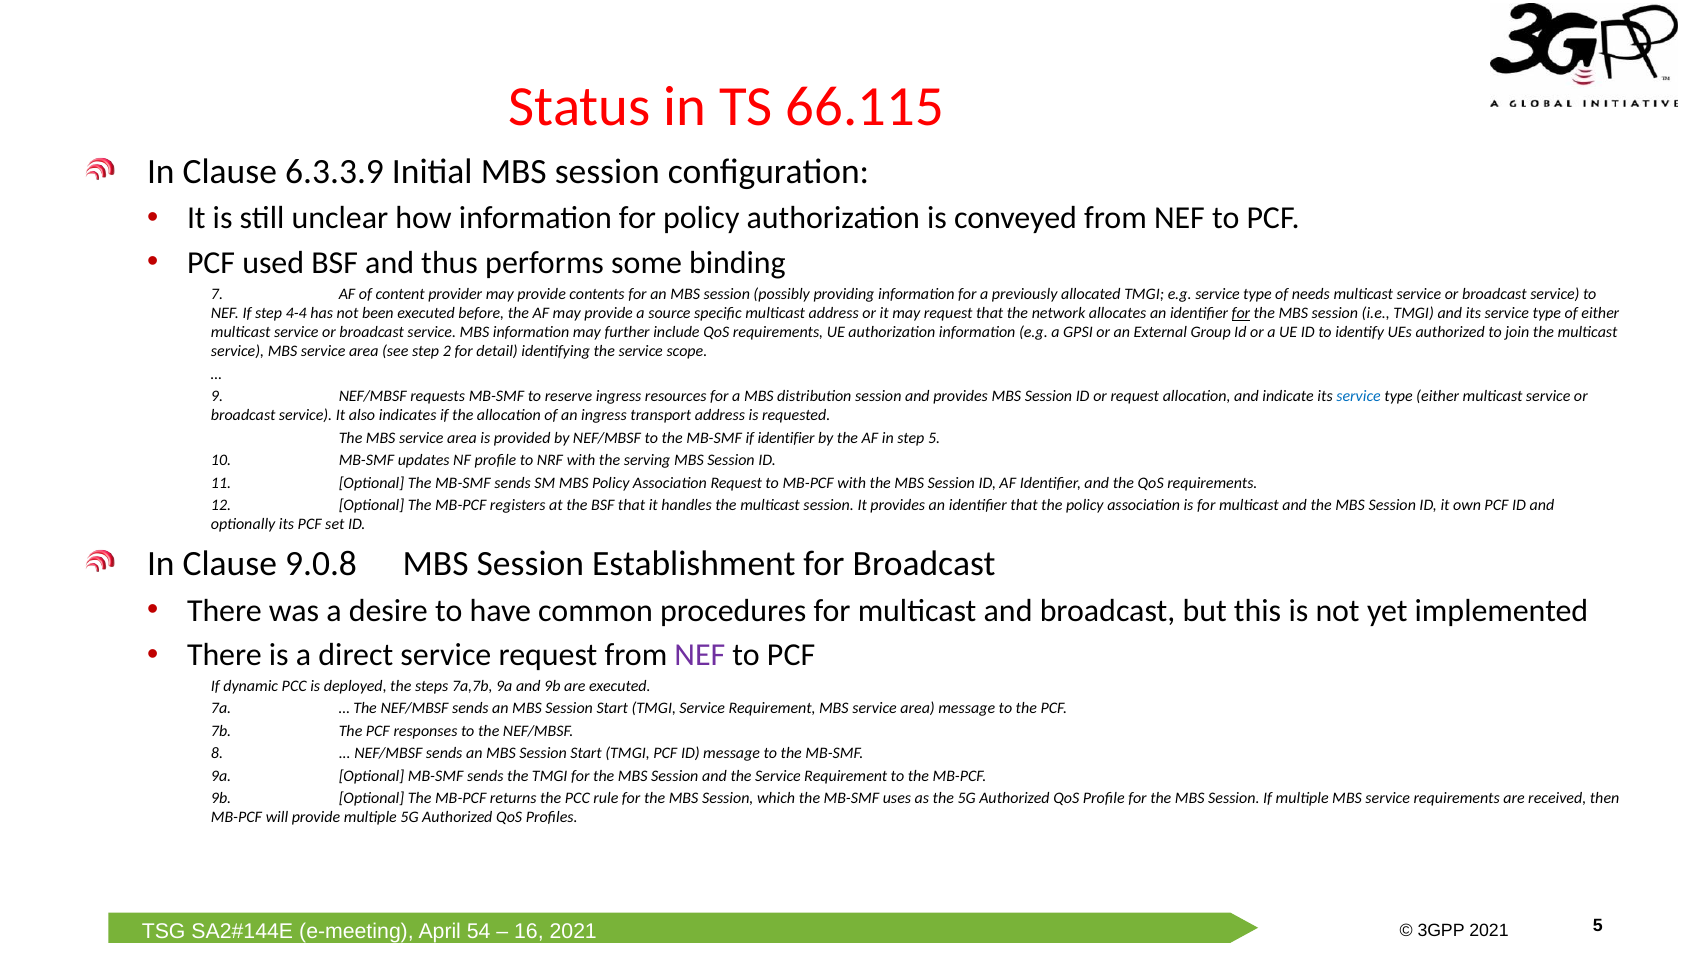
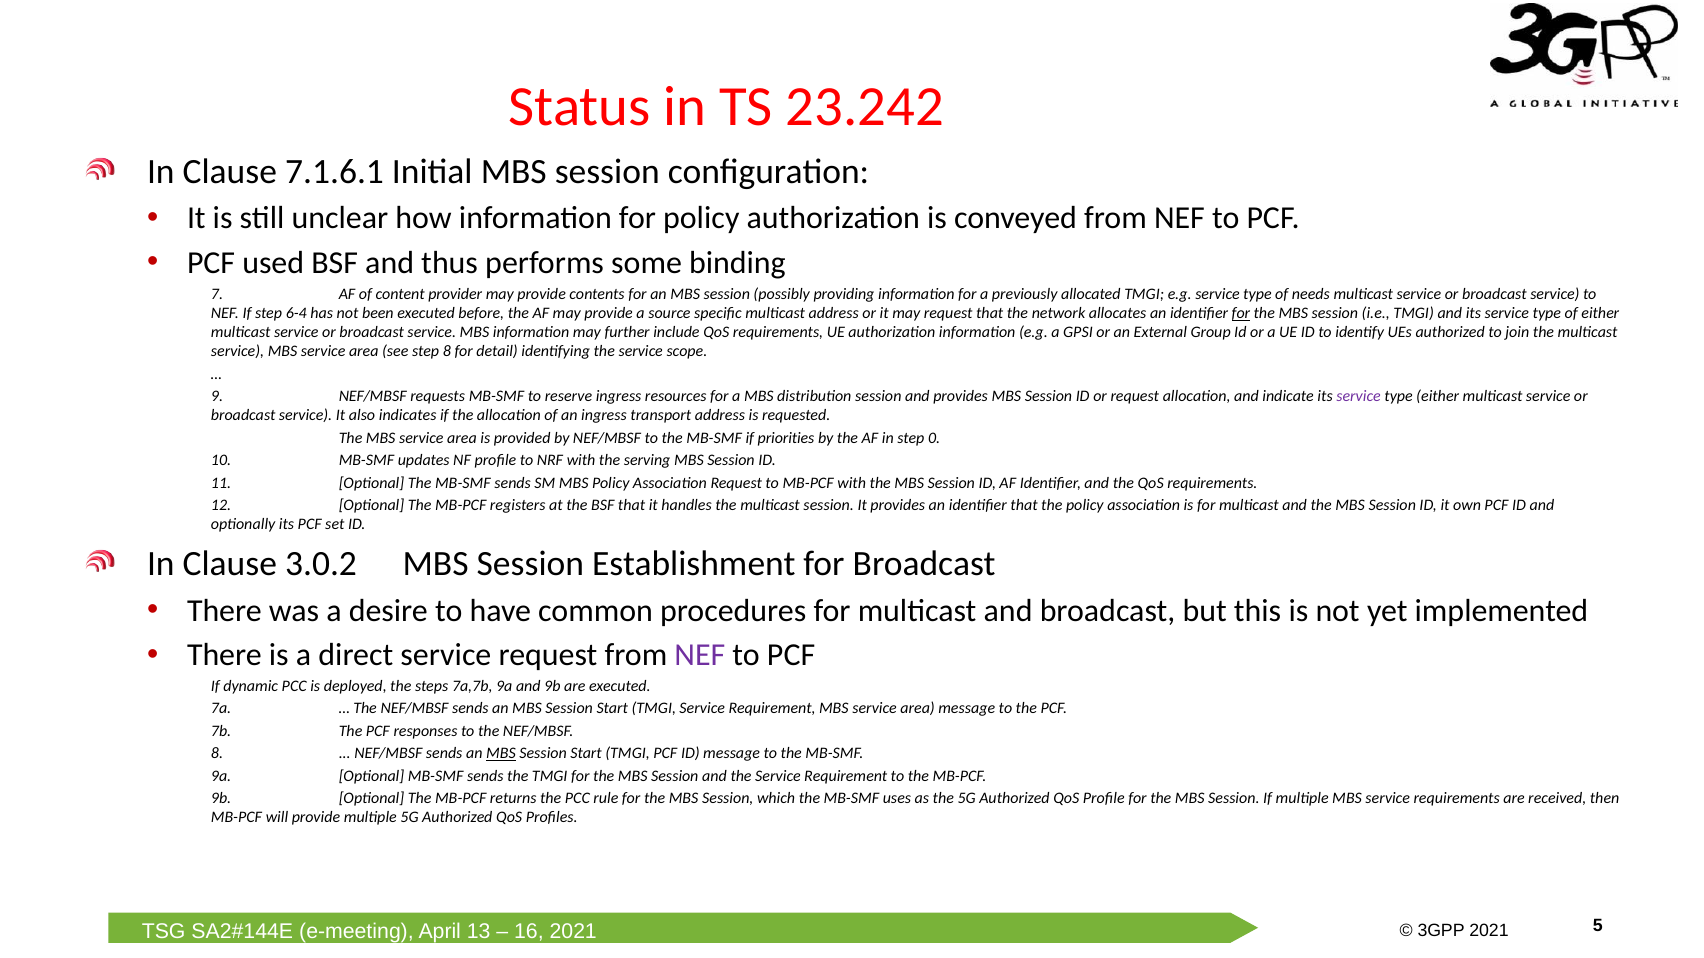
66.115: 66.115 -> 23.242 (865, 106)
6.3.3.9: 6.3.3.9 -> 7.1.6.1 (335, 172)
4-4: 4-4 -> 6-4 (296, 313)
step 2: 2 -> 8 (447, 352)
service colour: blue -> purple (1359, 397)
if identifier: identifier -> priorities (786, 438)
step 5: 5 -> 0 (934, 438)
9.0.8: 9.0.8 -> 3.0.2 (321, 564)
MBS underline: none -> present (501, 754)
54: 54 -> 13 (479, 932)
